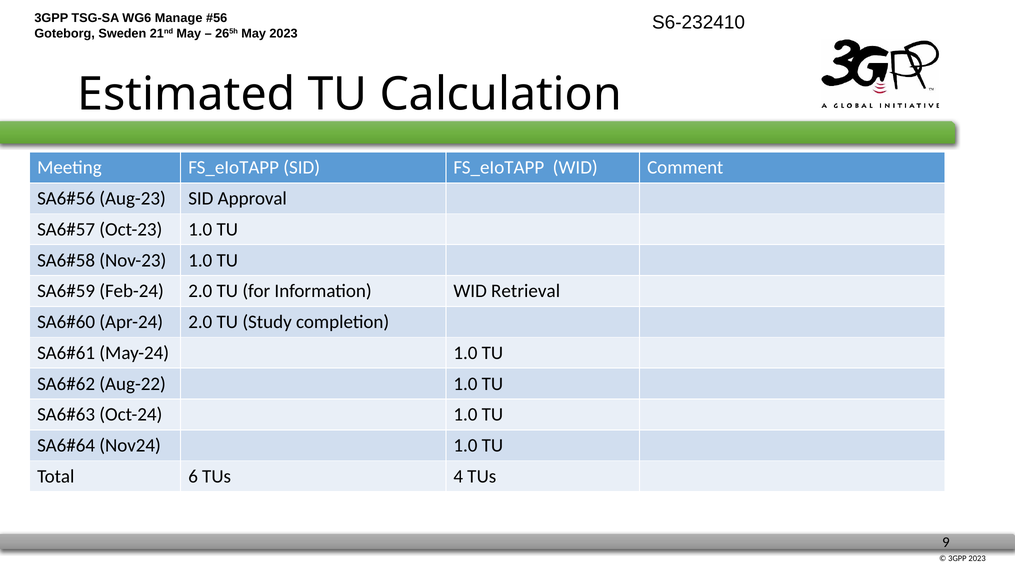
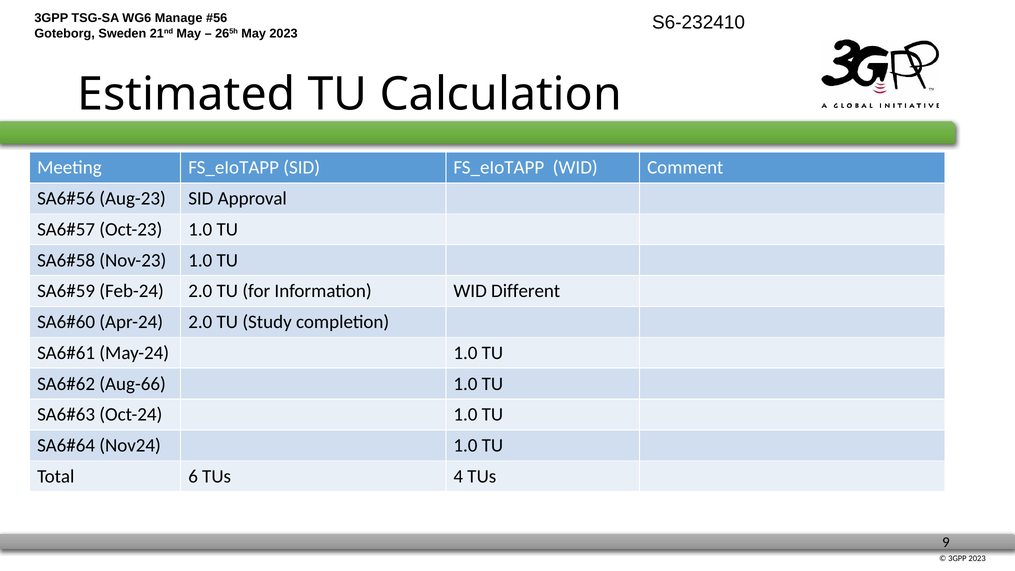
Retrieval: Retrieval -> Different (526, 291)
Aug-22: Aug-22 -> Aug-66 (133, 384)
